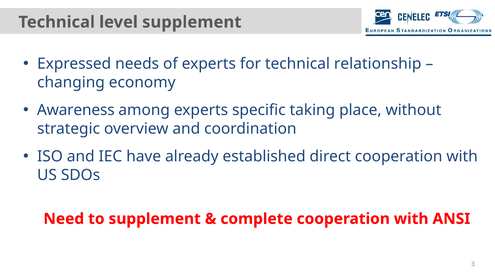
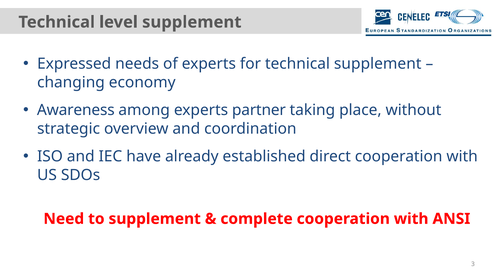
technical relationship: relationship -> supplement (378, 64)
specific: specific -> partner (259, 110)
